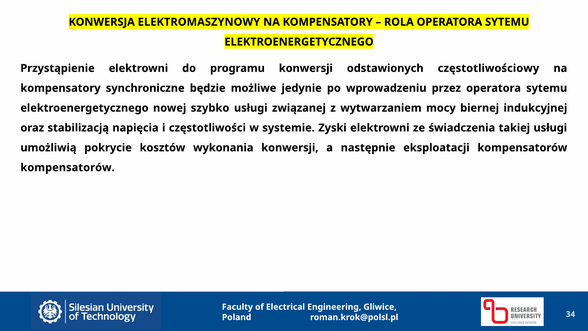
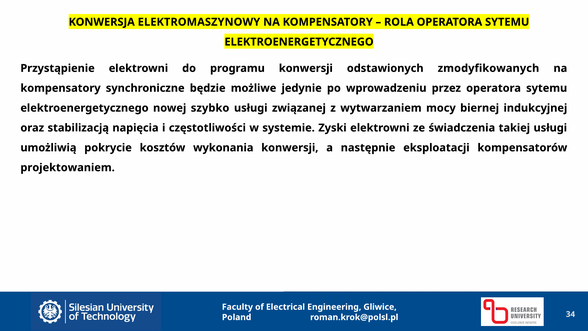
częstotliwościowy: częstotliwościowy -> zmodyfikowanych (488, 68)
kompensatorów: kompensatorów -> projektowaniem (68, 167)
